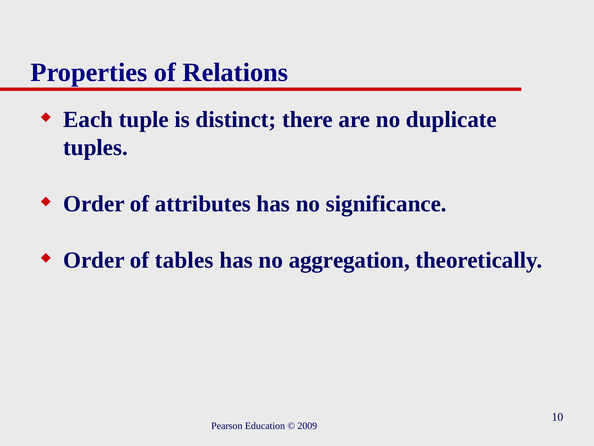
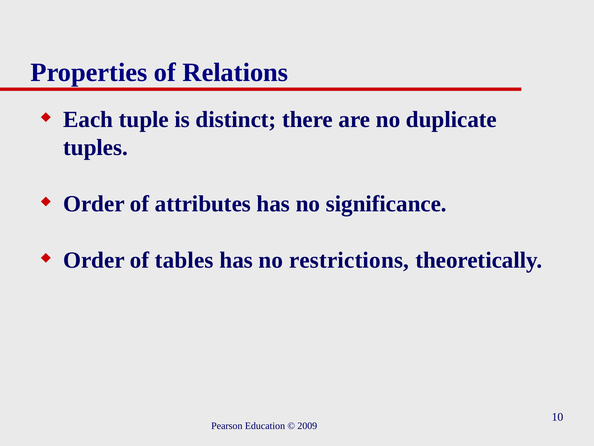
aggregation: aggregation -> restrictions (349, 260)
